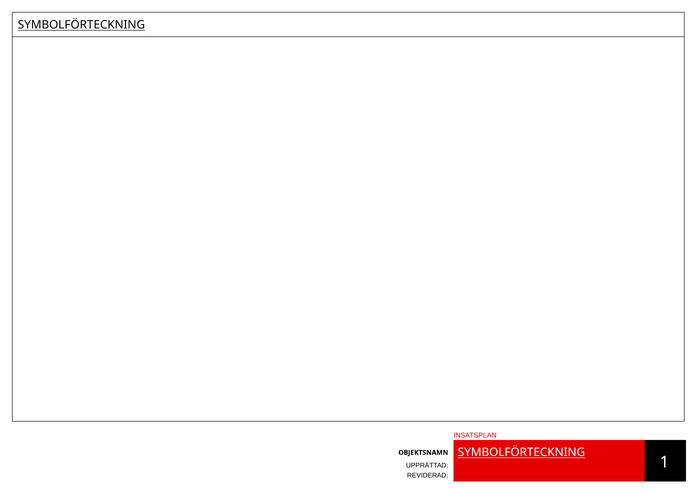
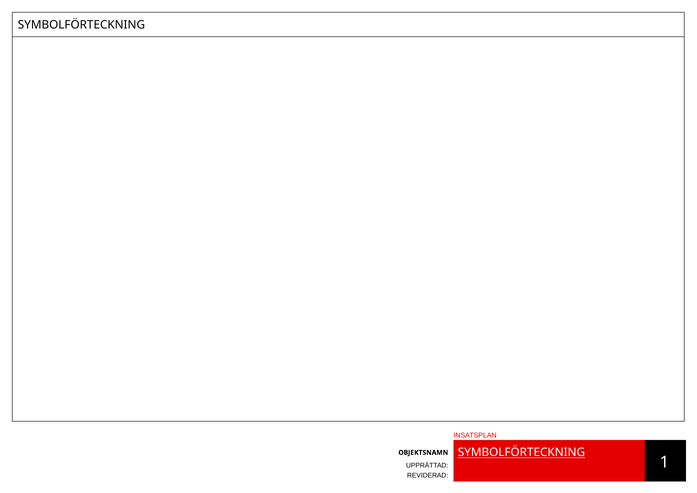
SYMBOLFÖRTECKNING underline: present -> none (81, 25)
